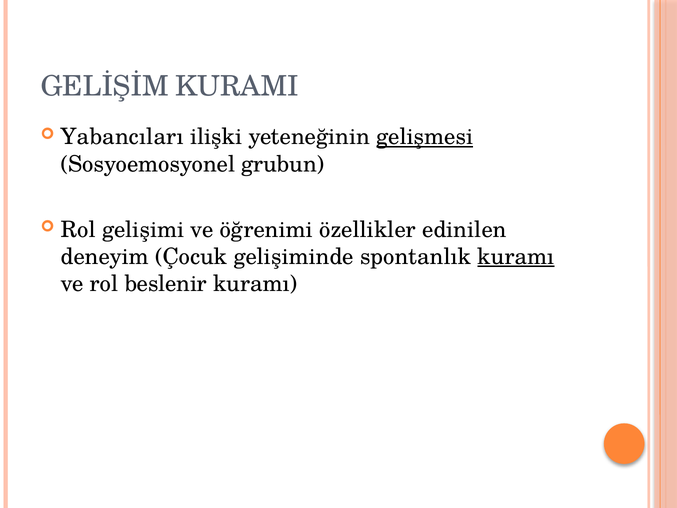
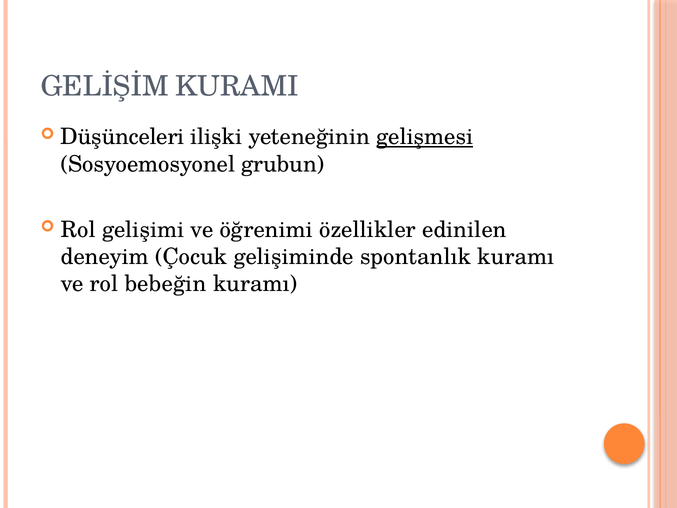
Yabancıları: Yabancıları -> Düşünceleri (122, 137)
kuramı underline: present -> none (516, 257)
beslenir: beslenir -> bebeğin (166, 284)
